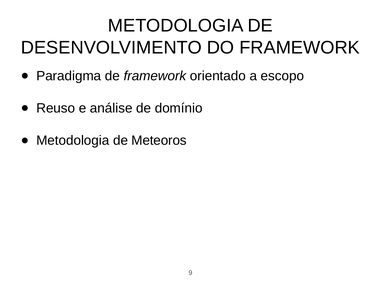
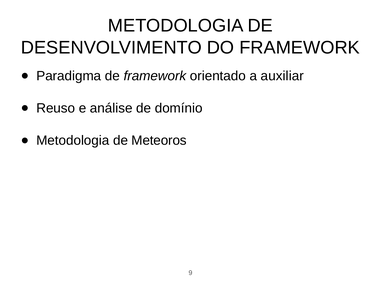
escopo: escopo -> auxiliar (282, 76)
